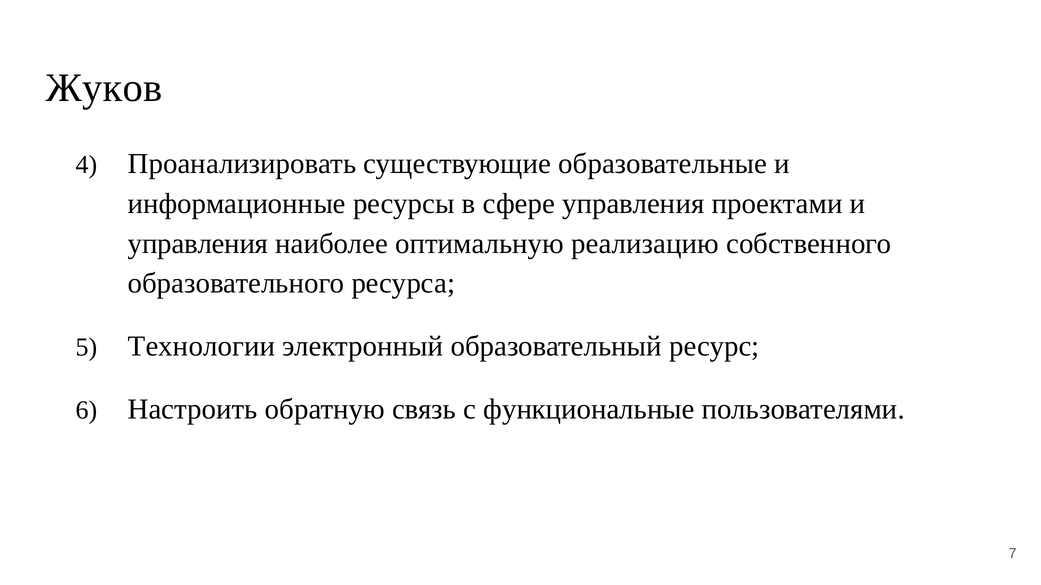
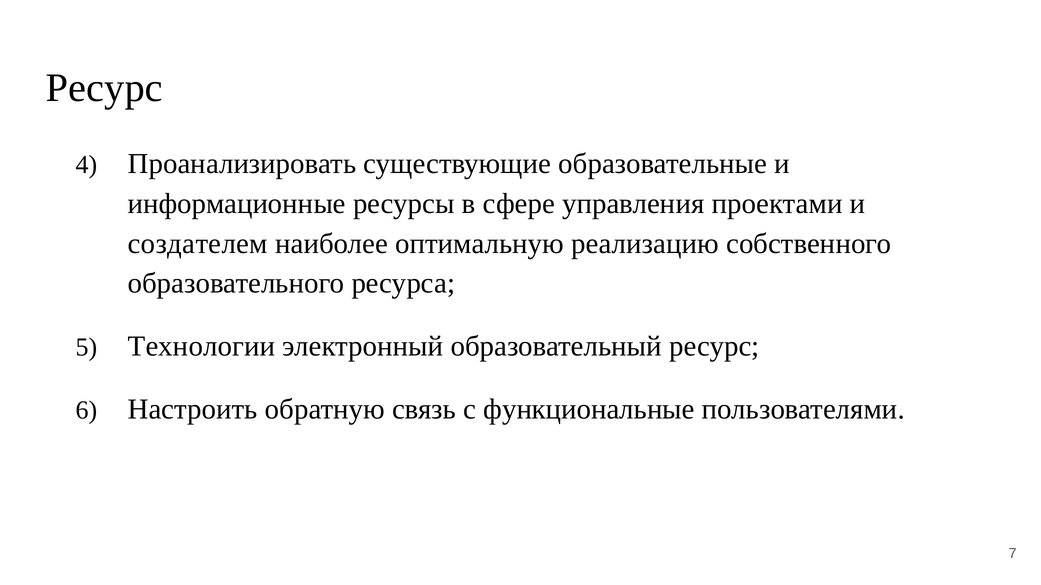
Жуков: Жуков -> Ресурс (104, 88)
управления: управления -> создателем (198, 244)
